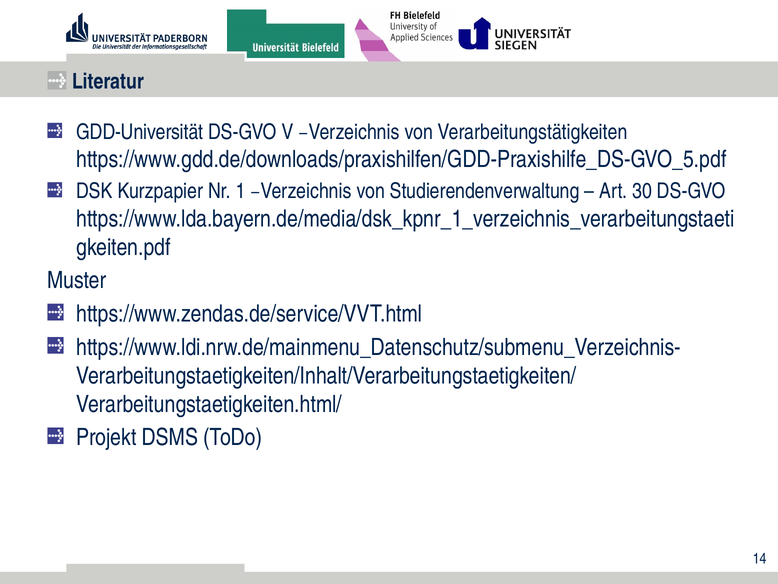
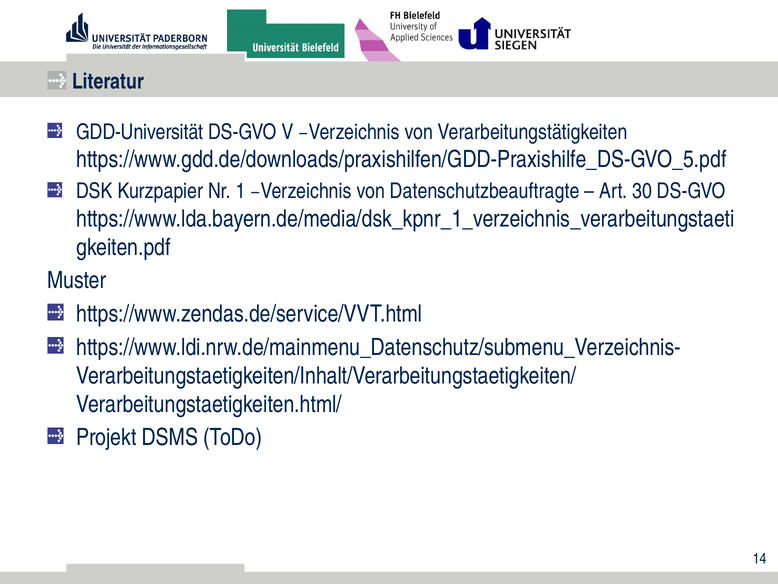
Studierendenverwaltung: Studierendenverwaltung -> Datenschutzbeauftragte (485, 191)
